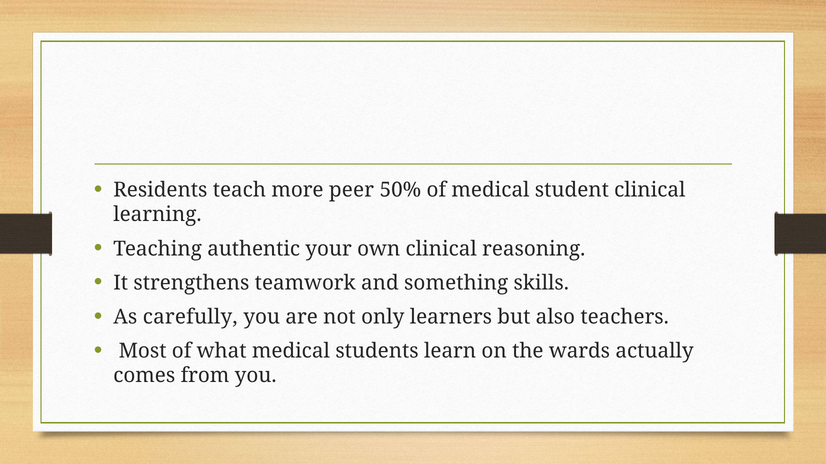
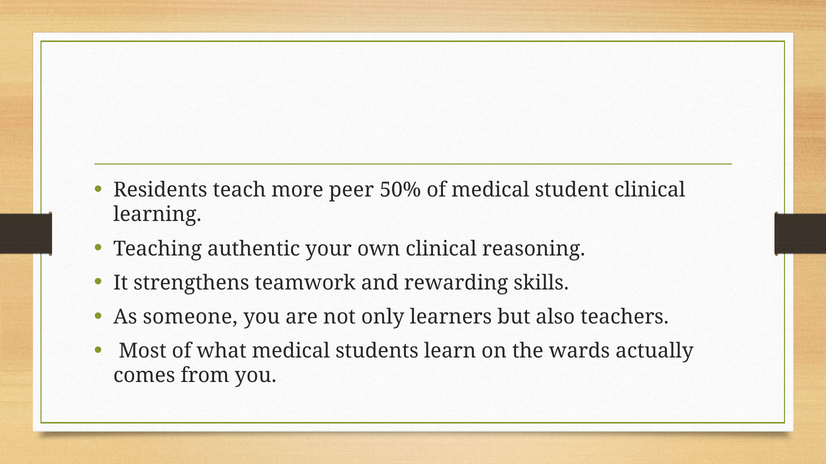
something: something -> rewarding (456, 283)
carefully: carefully -> someone (190, 317)
